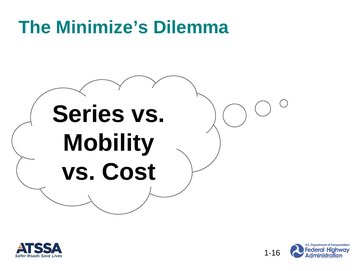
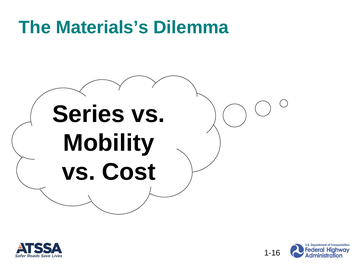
Minimize’s: Minimize’s -> Materials’s (102, 27)
